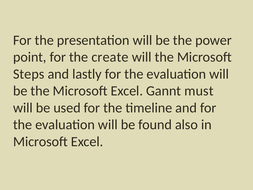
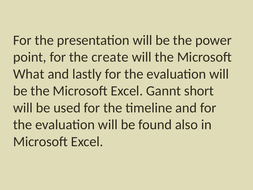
Steps: Steps -> What (29, 74)
must: must -> short (199, 91)
